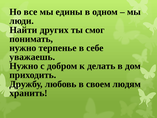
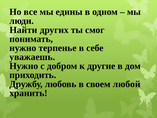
делать: делать -> другие (101, 66)
людям: людям -> любой (127, 84)
